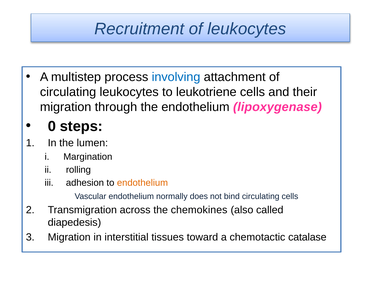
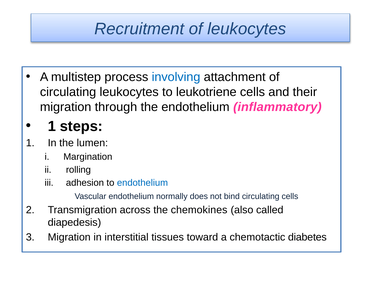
lipoxygenase: lipoxygenase -> inflammatory (277, 107)
0: 0 -> 1 (52, 126)
endothelium colour: orange -> blue (142, 183)
catalase: catalase -> diabetes (307, 237)
